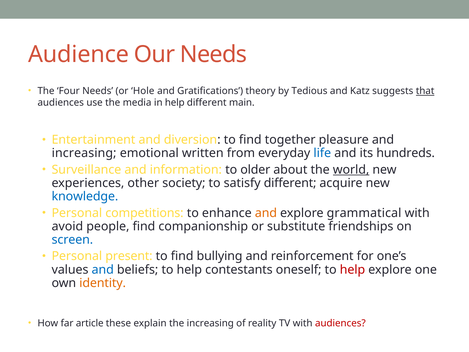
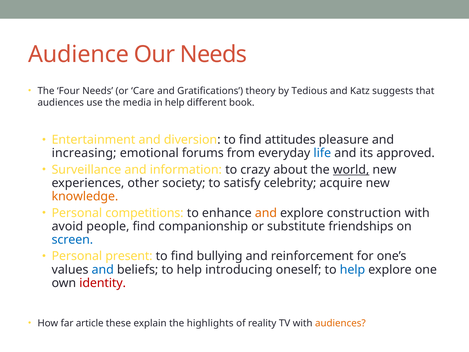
Hole: Hole -> Care (143, 91)
that underline: present -> none (425, 91)
main: main -> book (242, 103)
together: together -> attitudes (290, 140)
written: written -> forums (203, 153)
hundreds: hundreds -> approved (406, 153)
older: older -> crazy (255, 170)
satisfy different: different -> celebrity (290, 183)
knowledge colour: blue -> orange (85, 196)
grammatical: grammatical -> construction (364, 213)
contestants: contestants -> introducing (239, 269)
help colour: red -> blue (352, 269)
identity colour: orange -> red (103, 283)
the increasing: increasing -> highlights (210, 323)
audiences colour: red -> orange (340, 323)
